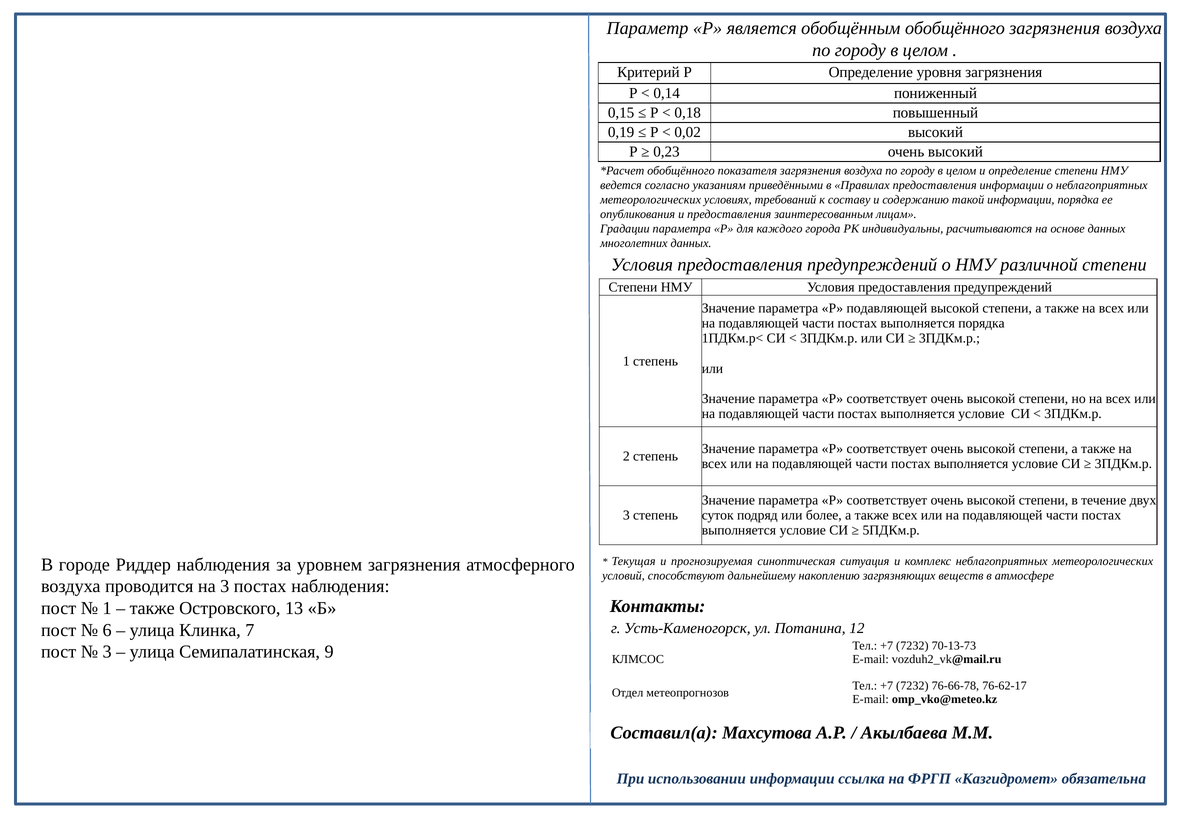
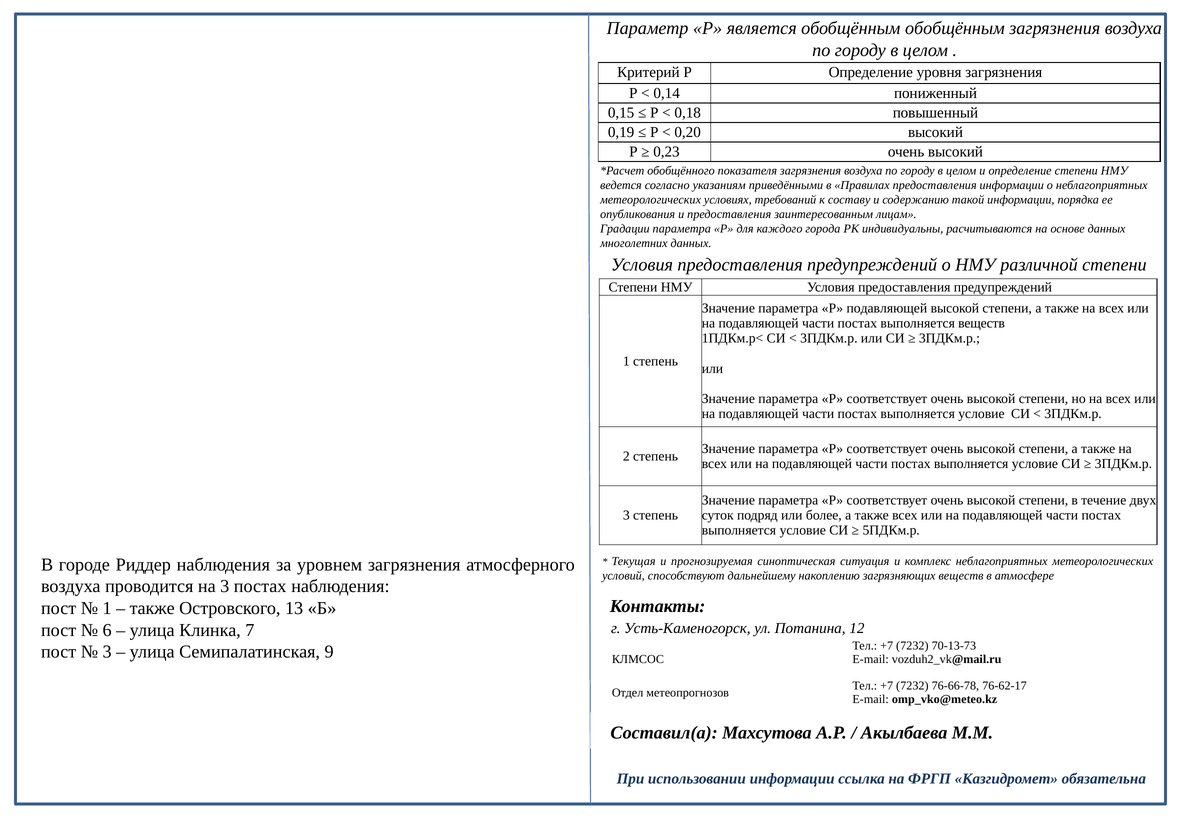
обобщённым обобщённого: обобщённого -> обобщённым (955, 28)
0,02: 0,02 -> 0,20 (688, 132)
выполняется порядка: порядка -> веществ (981, 323)
